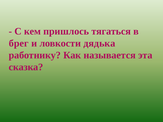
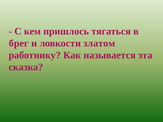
дядька: дядька -> златом (99, 43)
